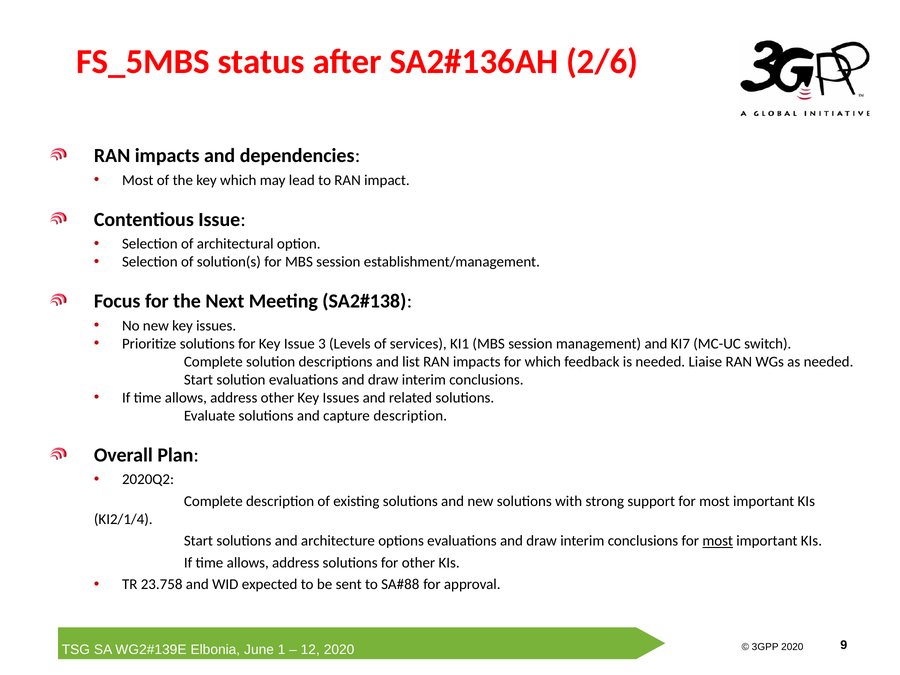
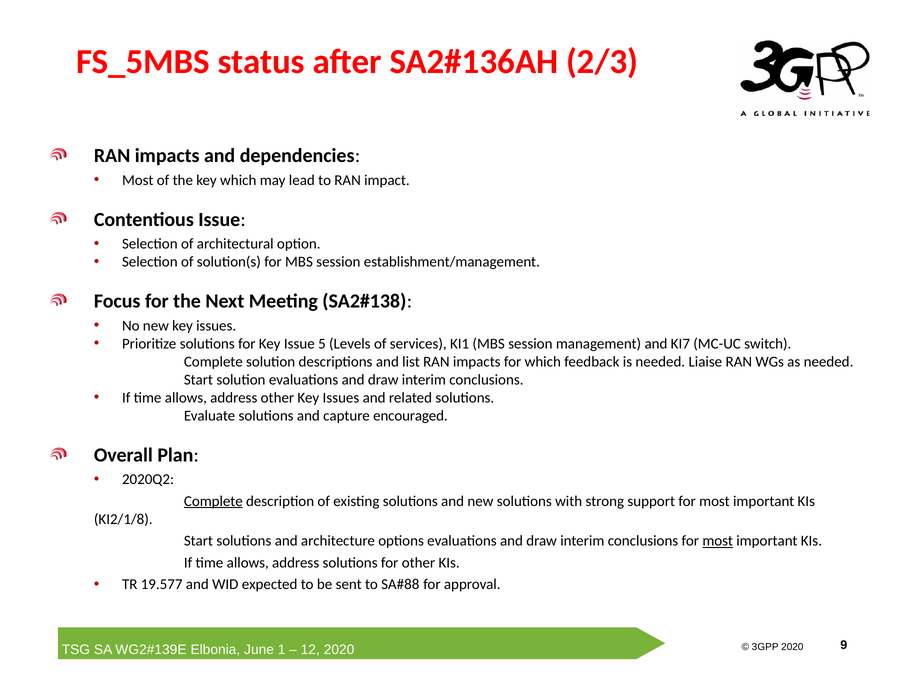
2/6: 2/6 -> 2/3 (602, 62)
3: 3 -> 5 (322, 344)
capture description: description -> encouraged (410, 416)
Complete underline: none -> present (213, 501)
KI2/1/4: KI2/1/4 -> KI2/1/8 (123, 519)
23.758: 23.758 -> 19.577 (162, 584)
